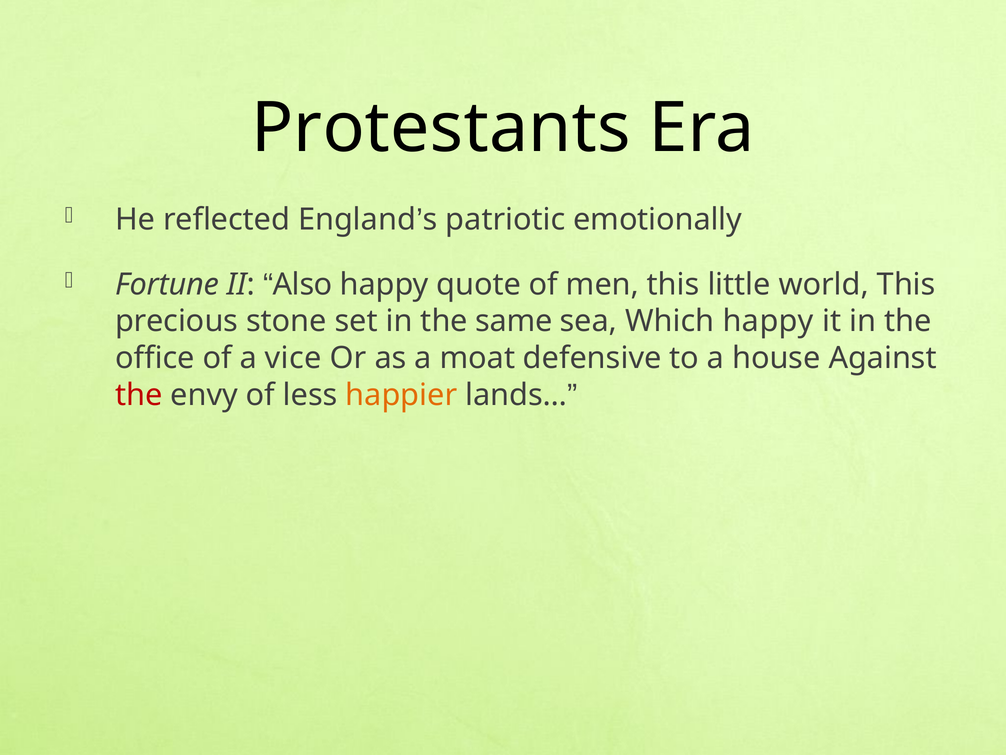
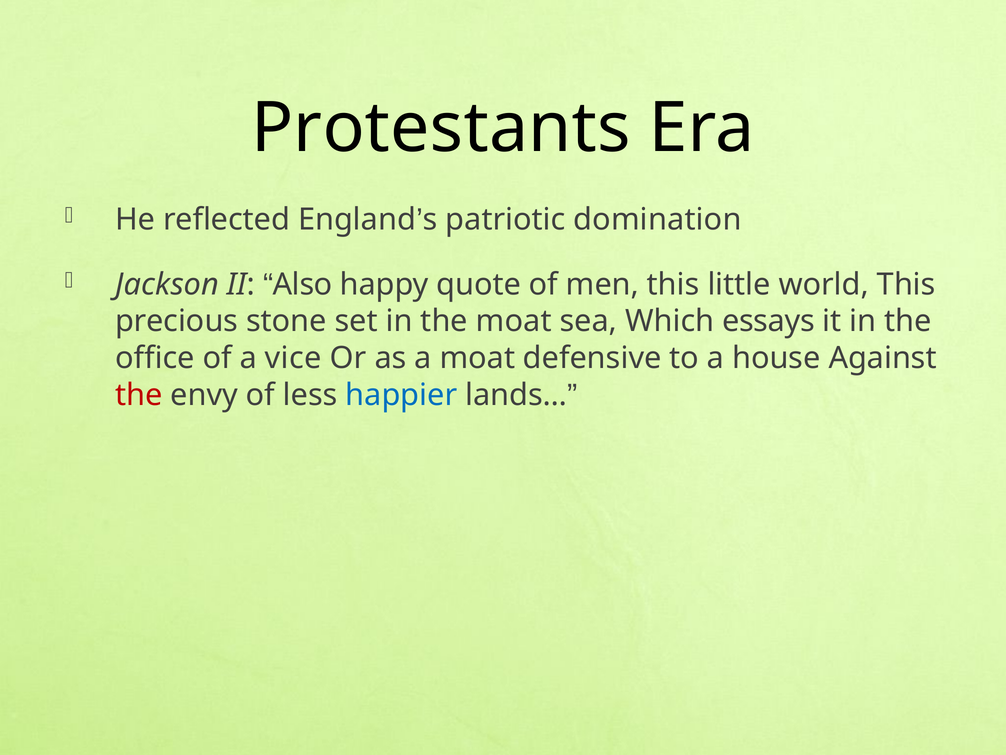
emotionally: emotionally -> domination (657, 219)
Fortune: Fortune -> Jackson (167, 284)
the same: same -> moat (514, 321)
Which happy: happy -> essays (768, 321)
happier colour: orange -> blue (401, 395)
